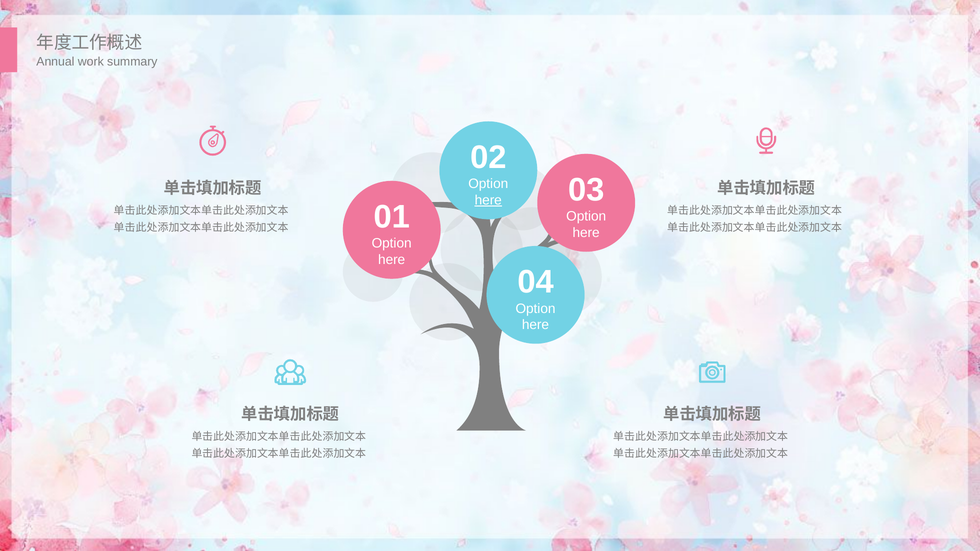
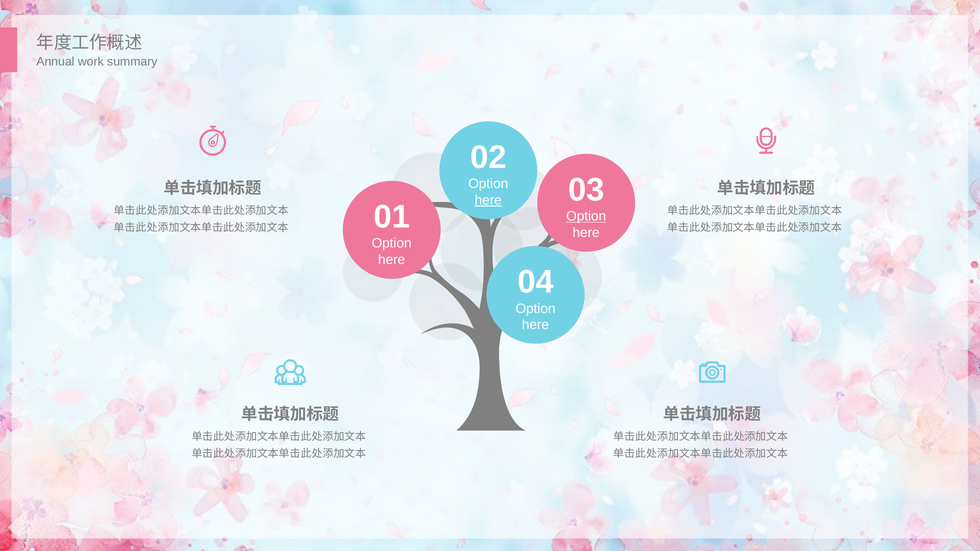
Option underline: none -> present (586, 217)
